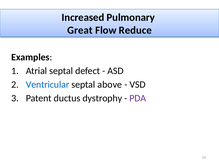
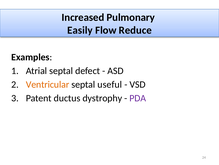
Great: Great -> Easily (80, 30)
Ventricular colour: blue -> orange (48, 84)
above: above -> useful (110, 84)
